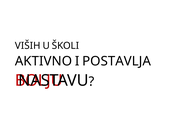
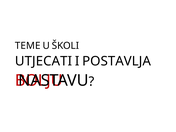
VIŠIH: VIŠIH -> TEME (28, 46)
AKTIVNO: AKTIVNO -> UTJECATI (44, 61)
